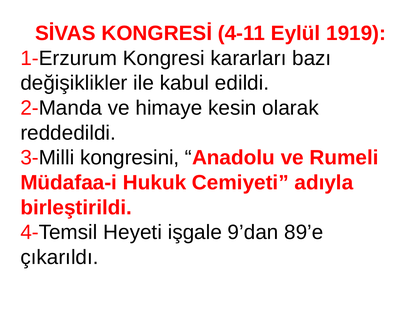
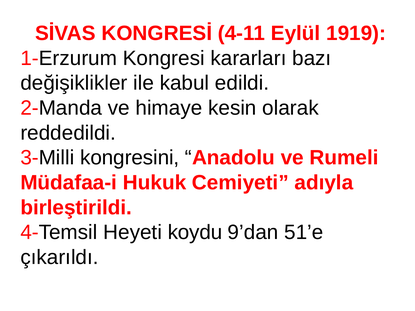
işgale: işgale -> koydu (195, 233)
89’e: 89’e -> 51’e (304, 233)
